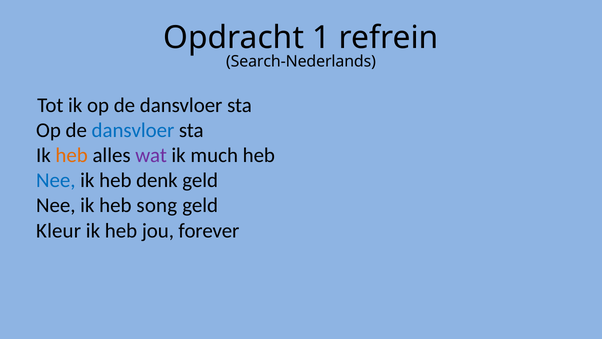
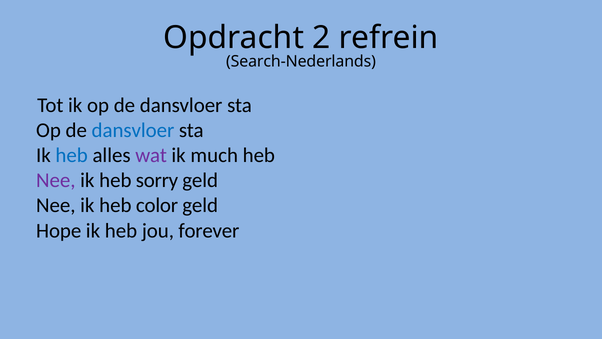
1: 1 -> 2 (321, 38)
heb colour: orange -> blue (72, 155)
Nee colour: blue -> purple (56, 180)
denk: denk -> sorry (157, 180)
song: song -> color (157, 205)
Kleur: Kleur -> Hope (59, 230)
